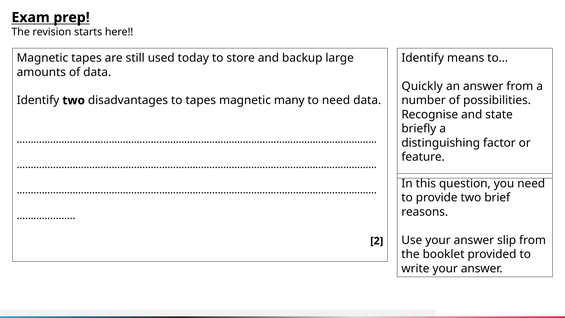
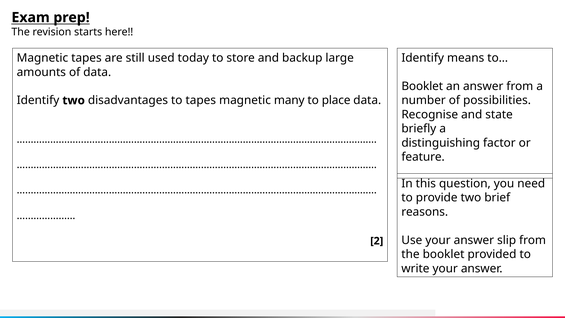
Quickly: Quickly -> Booklet (422, 86)
to need: need -> place (336, 100)
